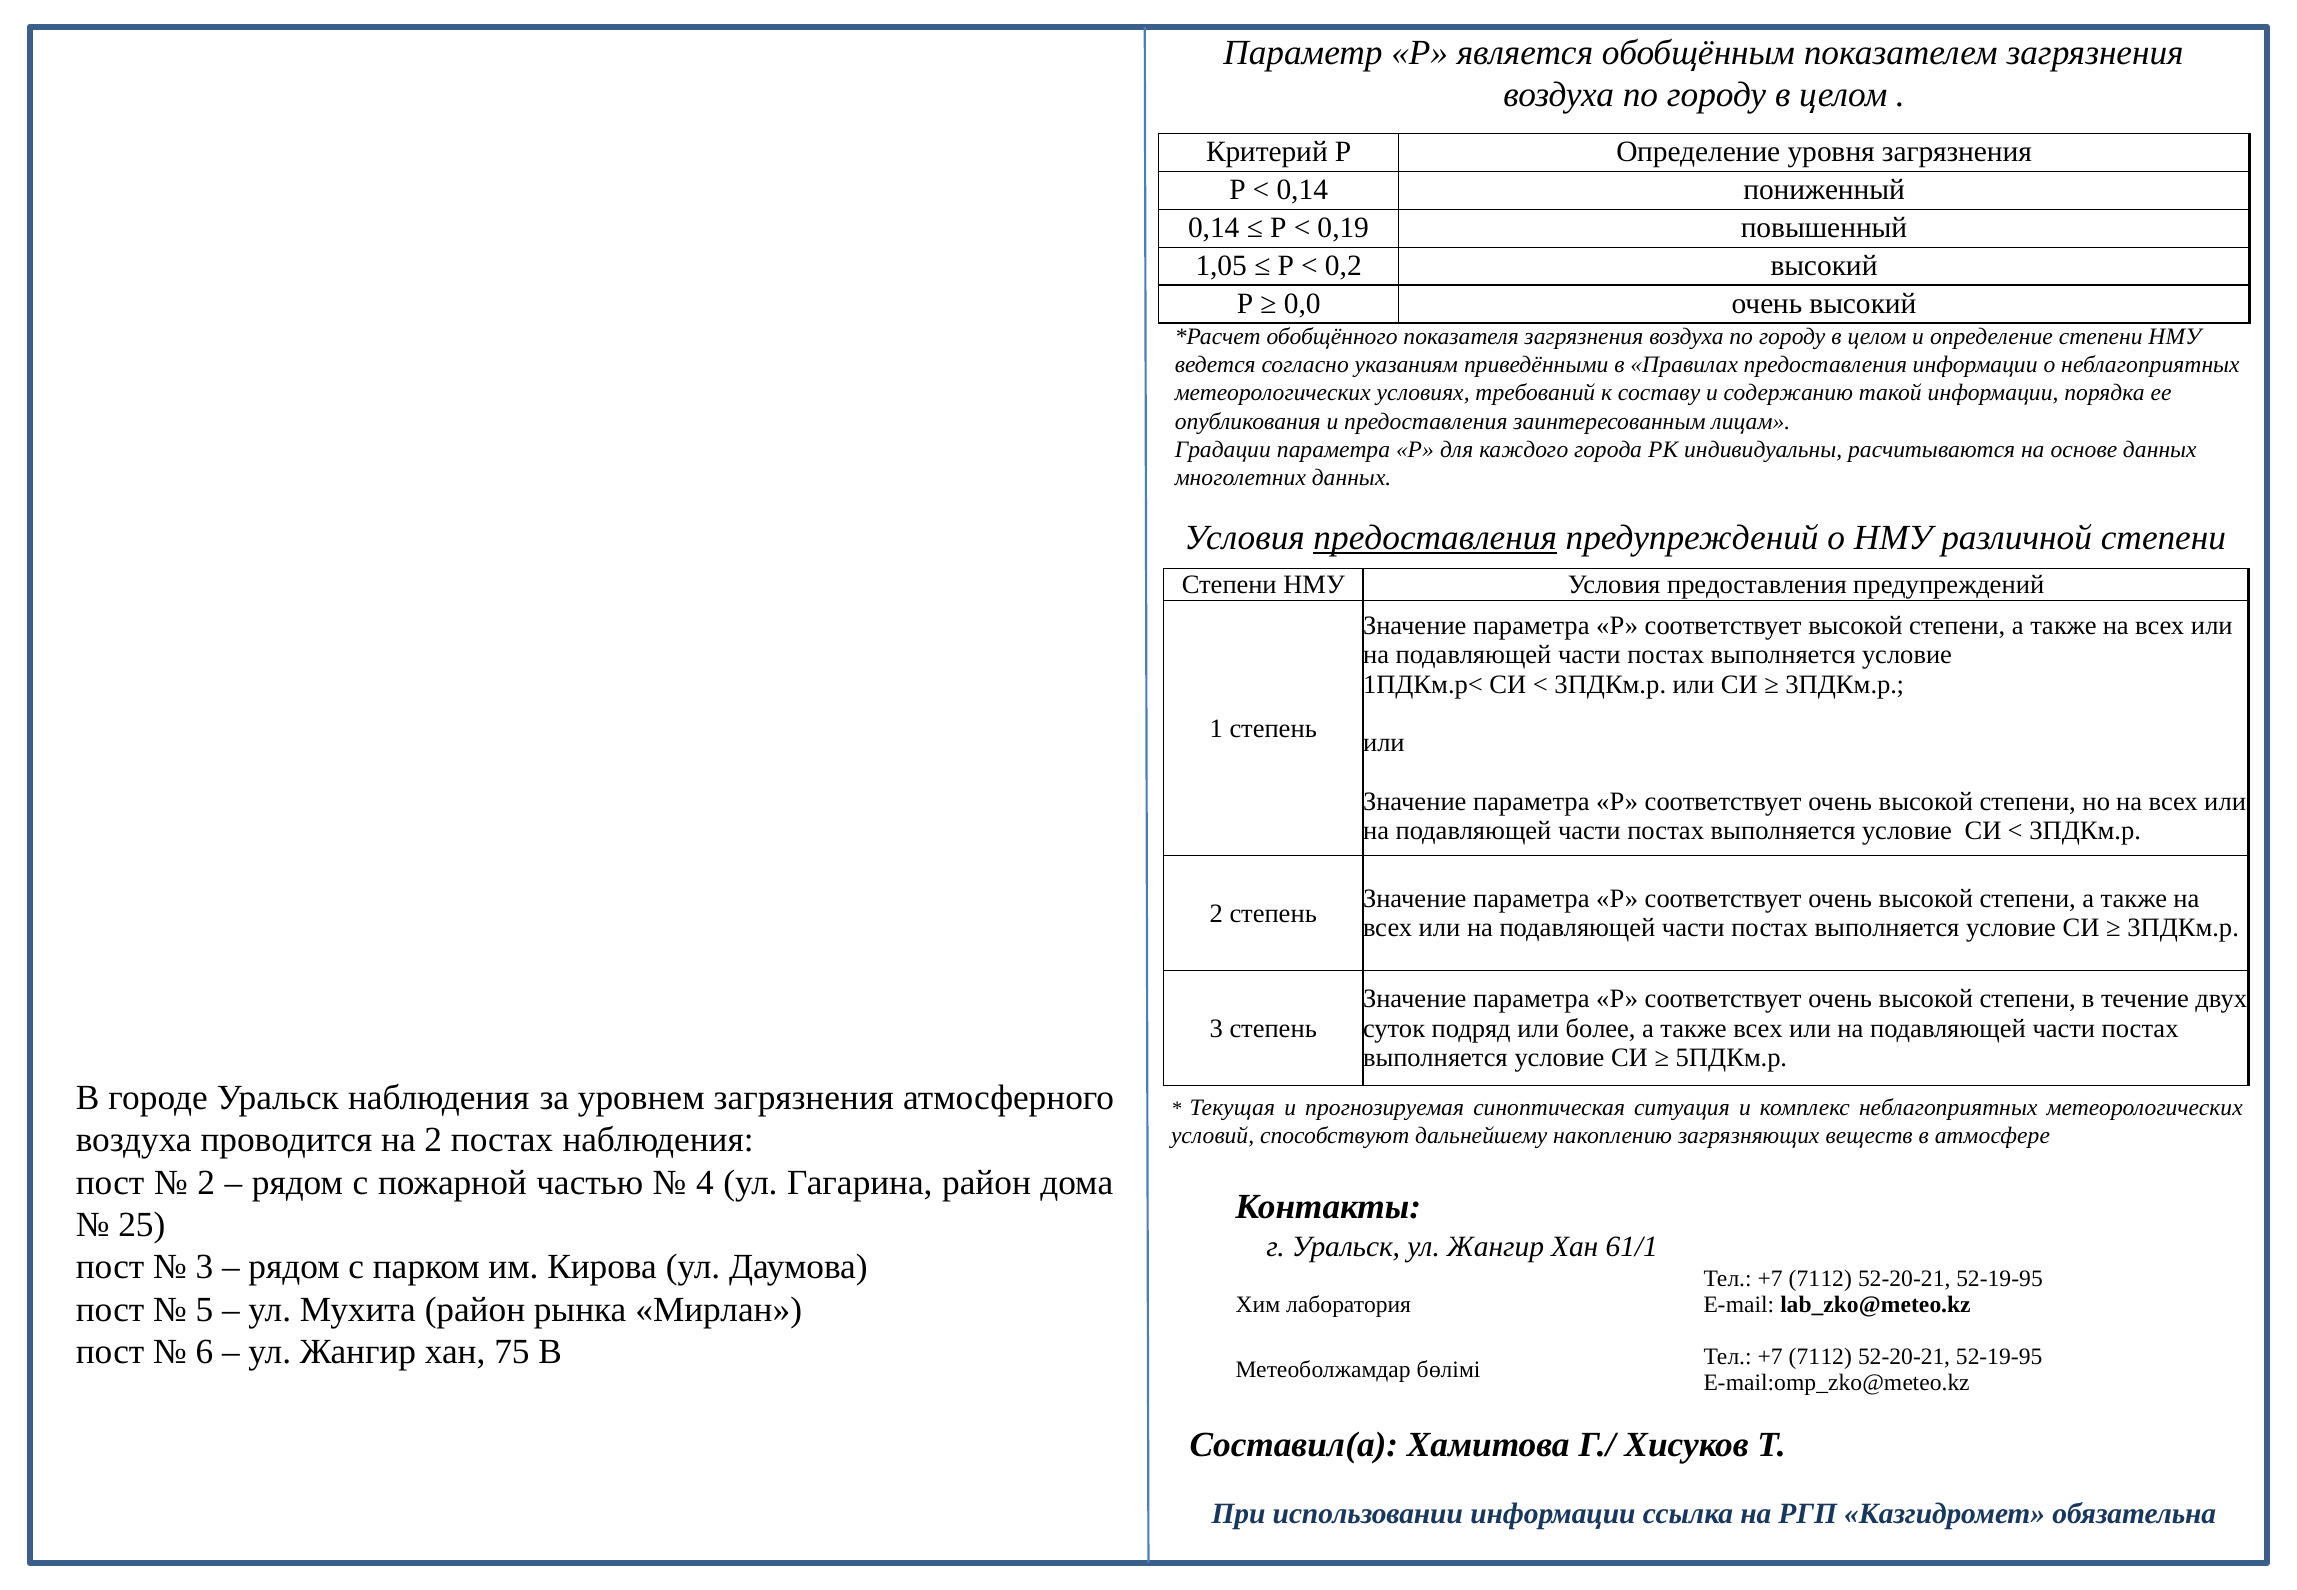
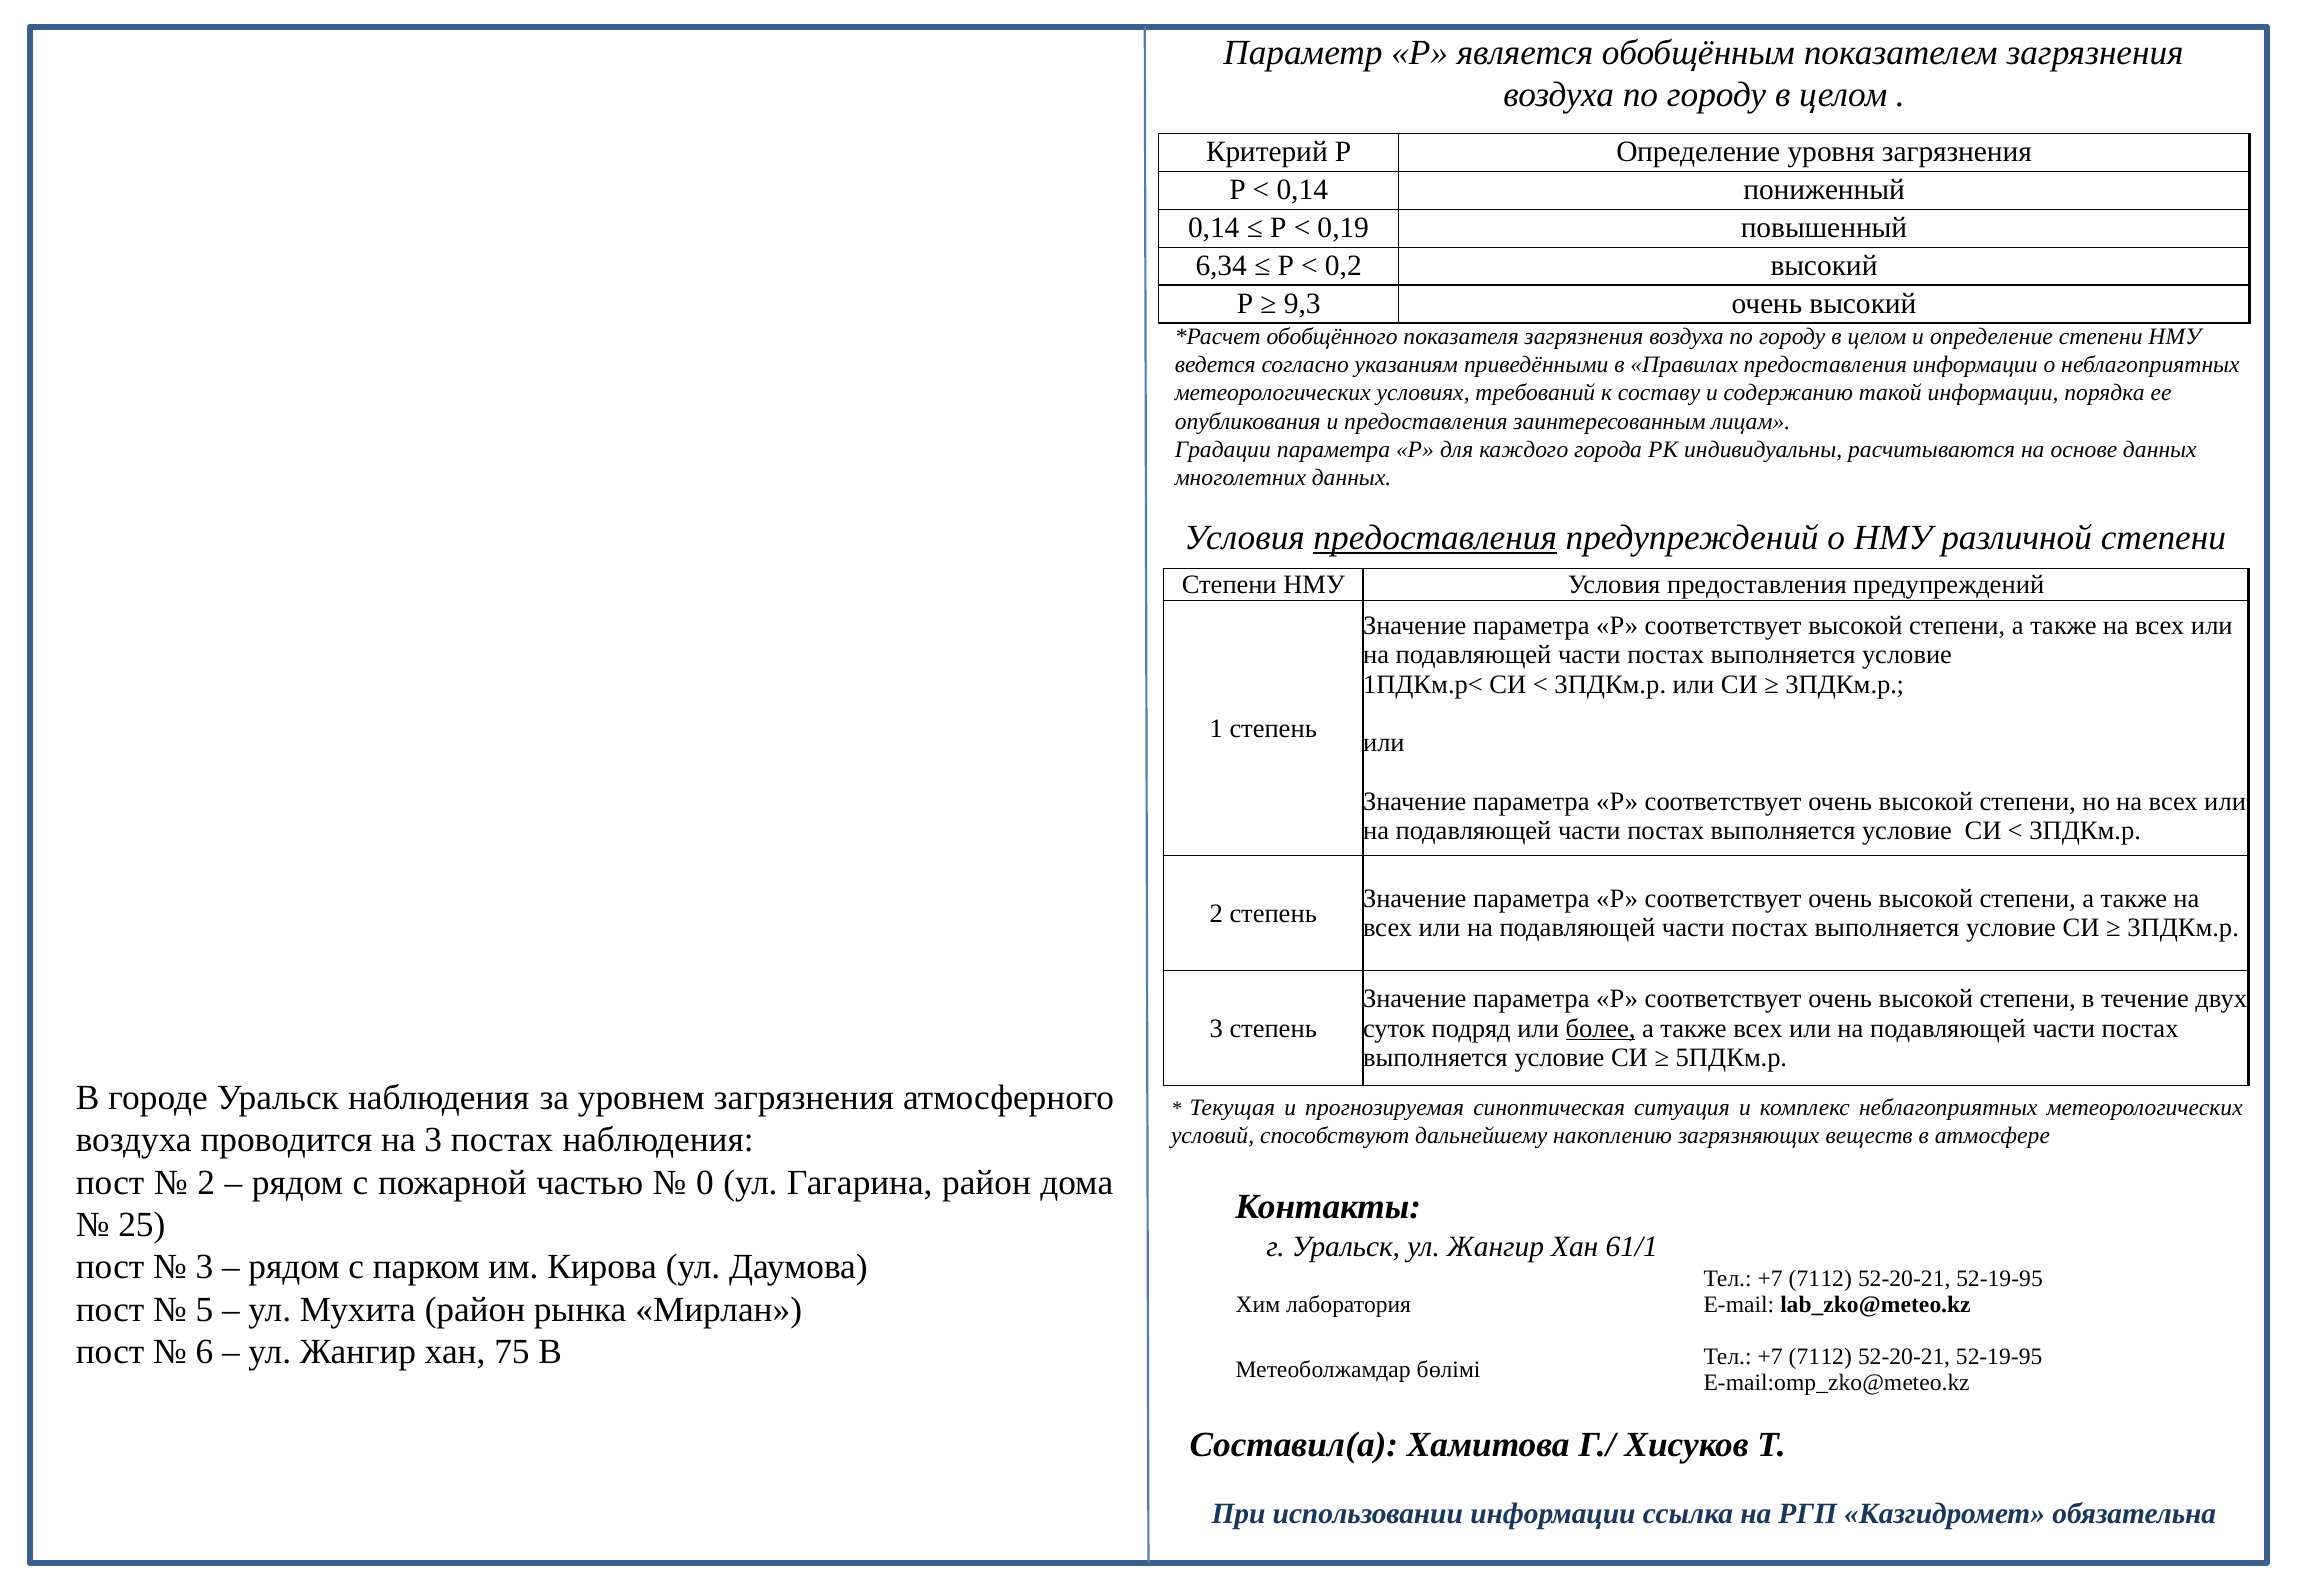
1,05: 1,05 -> 6,34 (1221, 266)
0,0: 0,0 -> 9,3 (1302, 304)
более underline: none -> present (1601, 1028)
на 2: 2 -> 3 (433, 1140)
4: 4 -> 0 (705, 1183)
